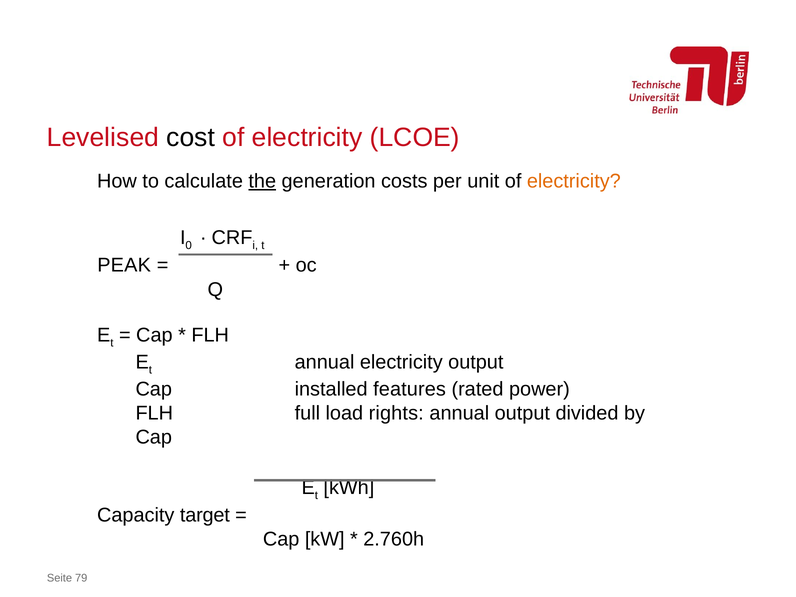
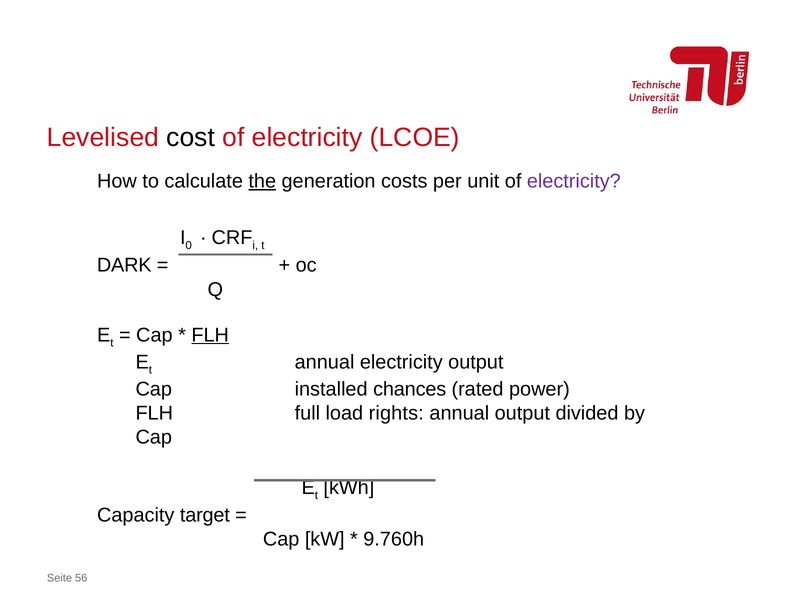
electricity colour: orange -> purple (574, 181)
PEAK: PEAK -> DARK (124, 265)
FLH underline: none -> present (210, 335)
features: features -> chances (410, 389)
2.760h: 2.760h -> 9.760h (394, 539)
79: 79 -> 56 (81, 578)
